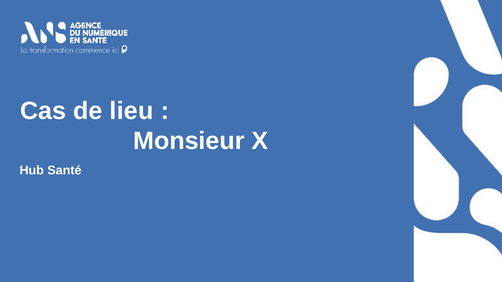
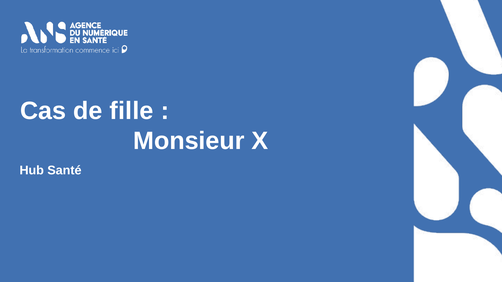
lieu: lieu -> fille (131, 111)
